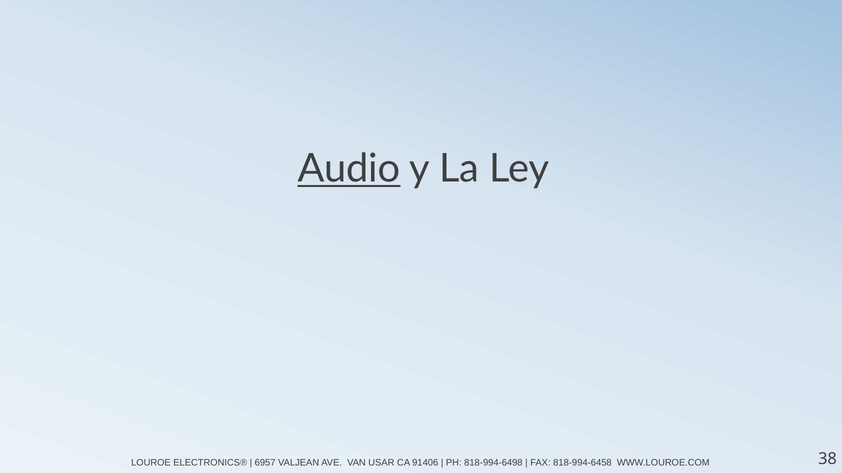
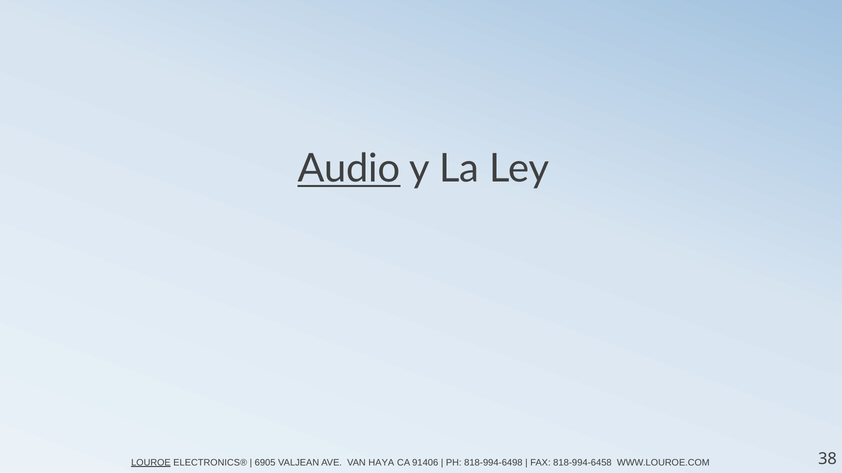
LOUROE underline: none -> present (151, 463)
6957: 6957 -> 6905 (265, 463)
USAR: USAR -> HAYA (381, 463)
